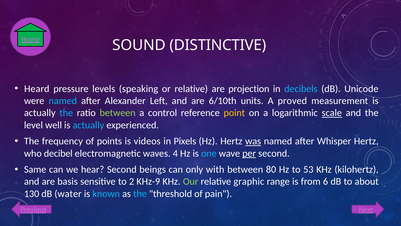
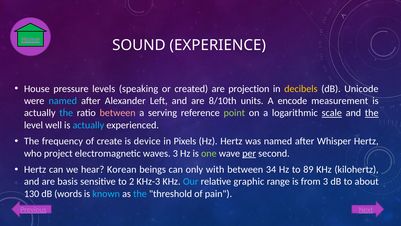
DISTINCTIVE: DISTINCTIVE -> EXPERIENCE (218, 45)
Heard: Heard -> House (37, 89)
or relative: relative -> created (191, 89)
decibels colour: light blue -> yellow (301, 89)
6/10th: 6/10th -> 8/10th (223, 101)
proved: proved -> encode (292, 101)
between colour: light green -> pink (118, 113)
control: control -> serving (163, 113)
point colour: yellow -> light green (234, 113)
the underline: none -> present (372, 113)
points: points -> create (109, 141)
videos: videos -> device (147, 141)
was underline: present -> none (253, 141)
decibel: decibel -> project (58, 153)
waves 4: 4 -> 3 (175, 153)
one colour: light blue -> light green (209, 153)
Same: Same -> Hertz (35, 169)
hear Second: Second -> Korean (122, 169)
80: 80 -> 34 (271, 169)
53: 53 -> 89 (308, 169)
KHz-9: KHz-9 -> KHz-3 (148, 181)
Our colour: light green -> light blue (191, 181)
from 6: 6 -> 3 (326, 181)
water: water -> words (68, 193)
